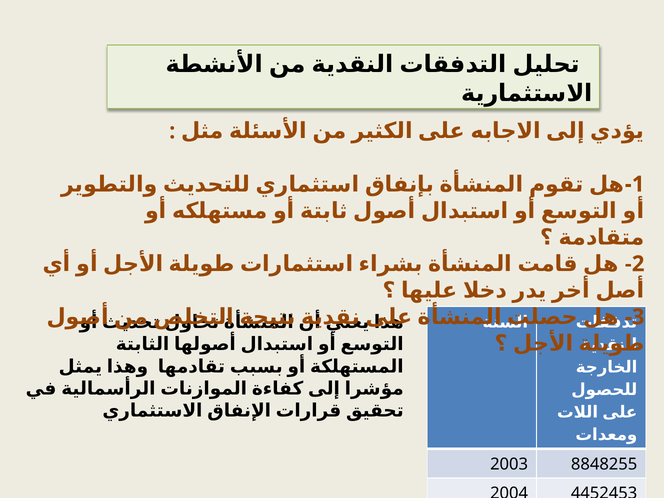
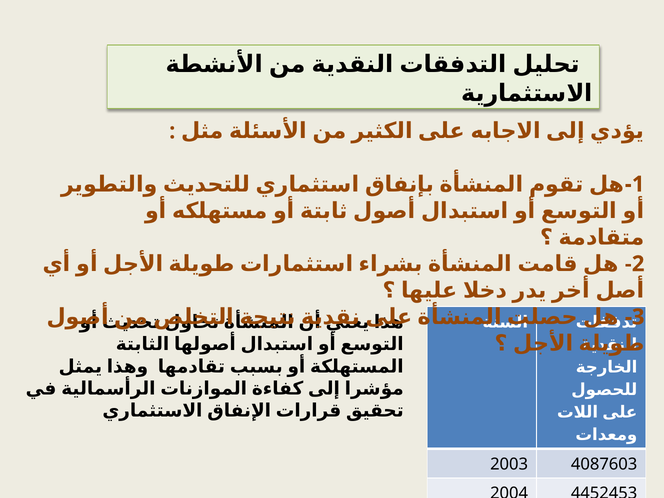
8848255: 8848255 -> 4087603 (604, 464)
